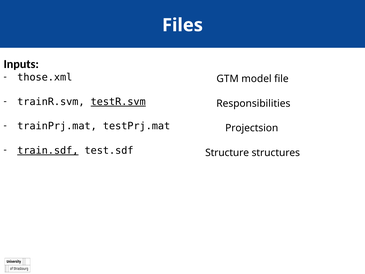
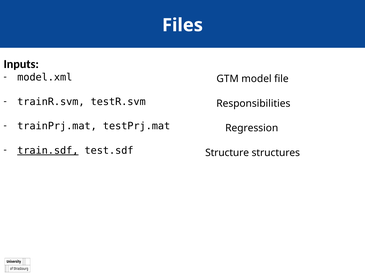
those.xml: those.xml -> model.xml (45, 77)
testR.svm underline: present -> none (118, 102)
Projectsion: Projectsion -> Regression (252, 128)
